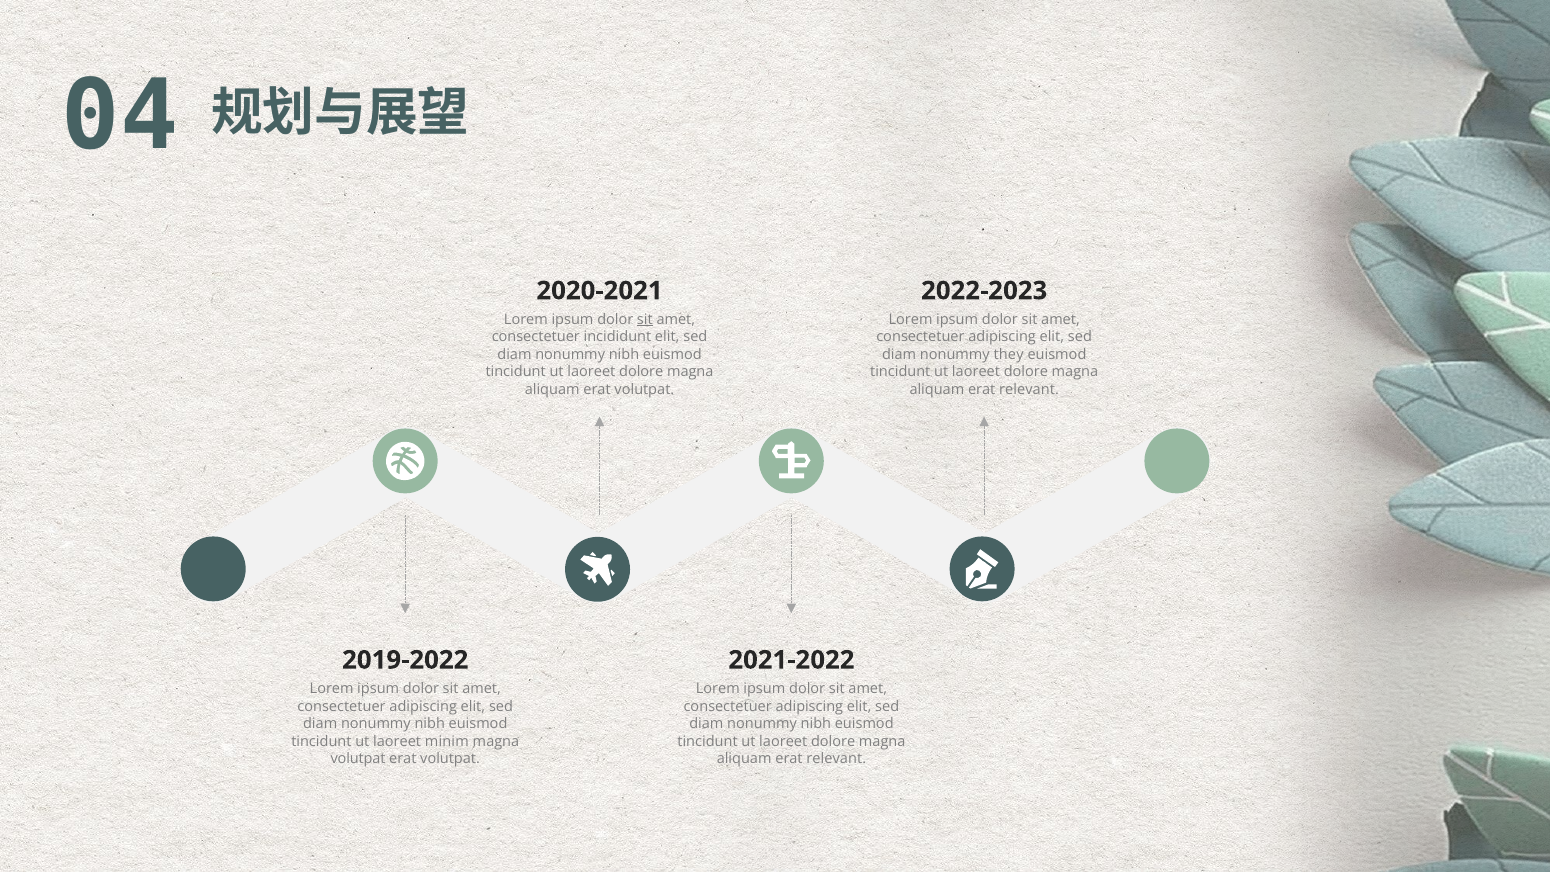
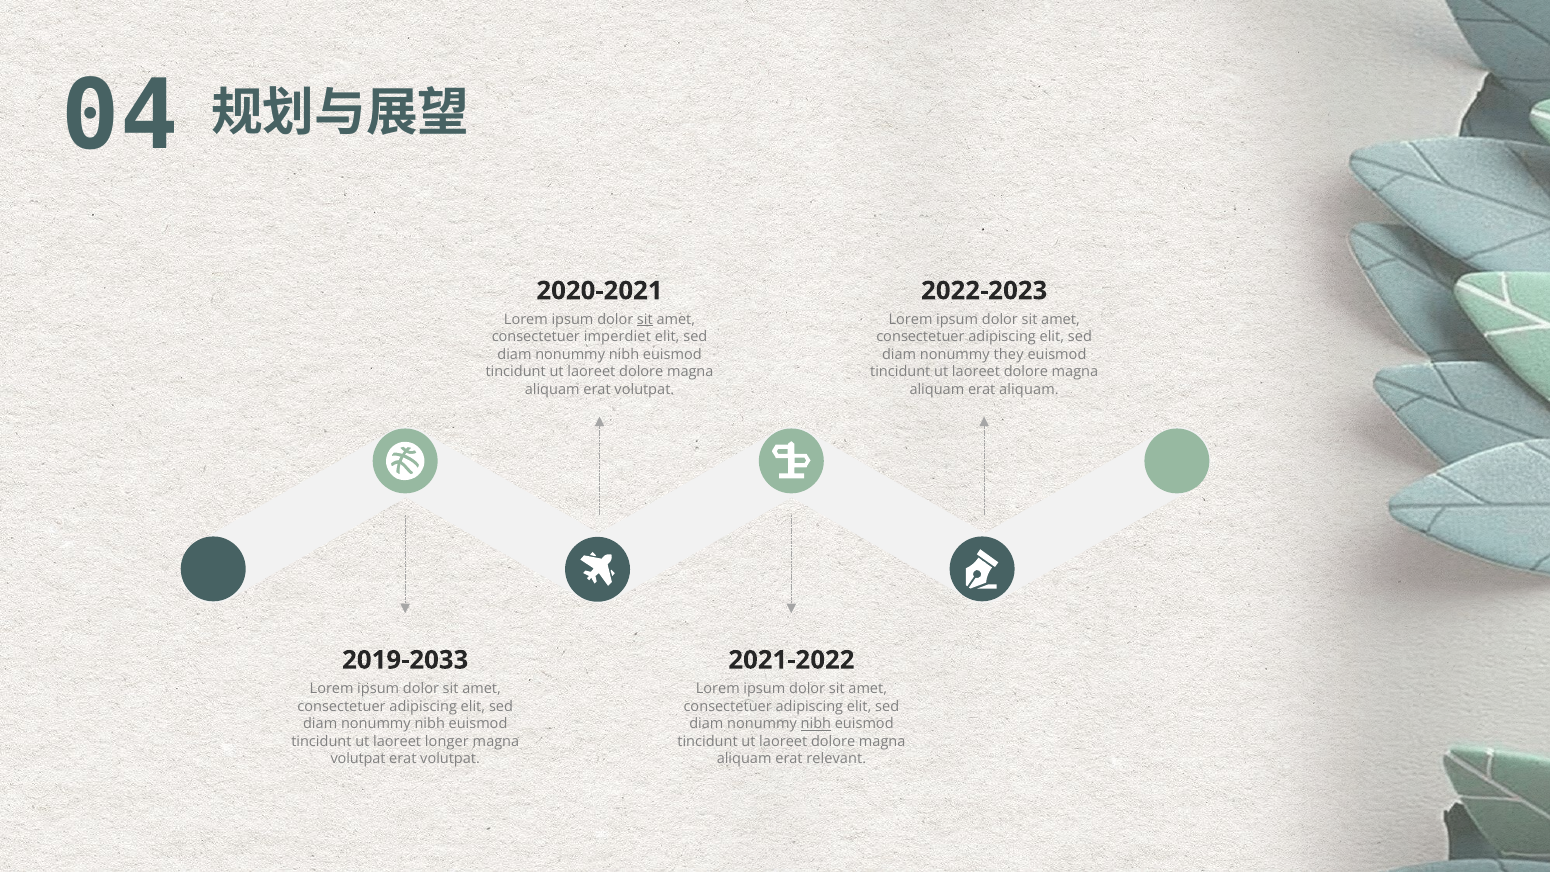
incididunt: incididunt -> imperdiet (617, 337)
relevant: relevant -> aliquam (1029, 390)
2019-2022: 2019-2022 -> 2019-2033 (405, 660)
nibh underline: none -> present (816, 724)
minim: minim -> longer (447, 741)
